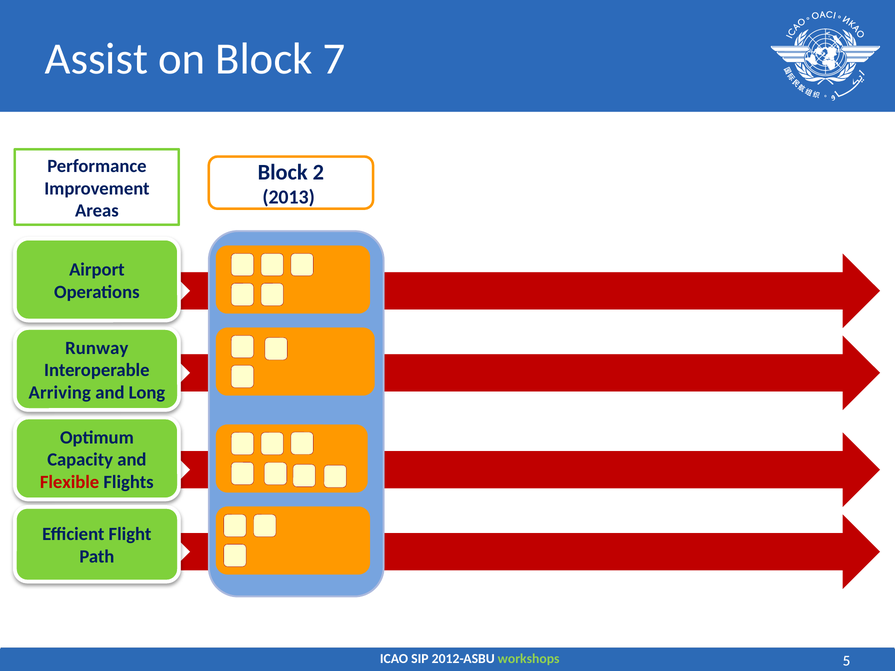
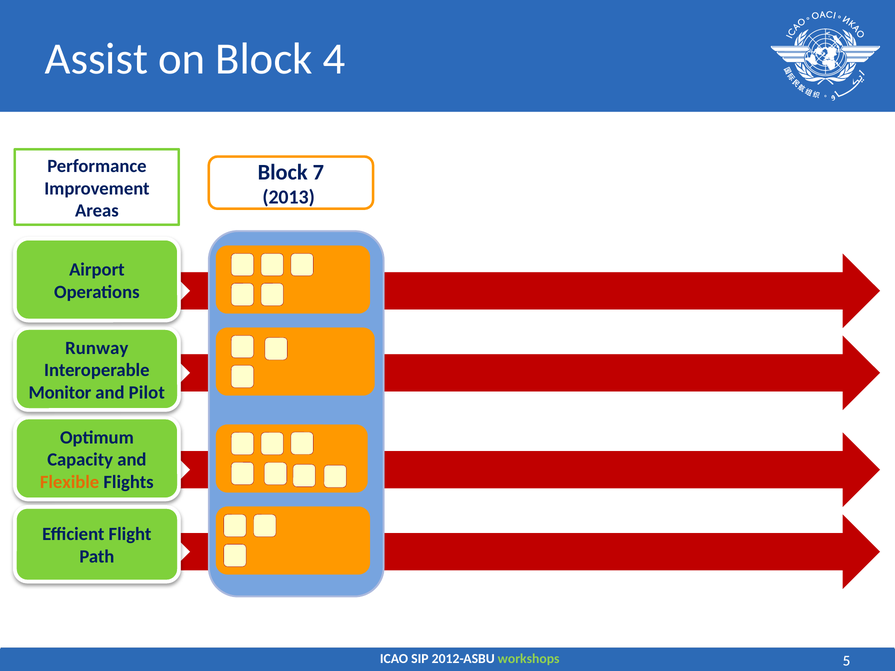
7: 7 -> 4 (334, 59)
2: 2 -> 7 (318, 172)
Arriving: Arriving -> Monitor (60, 393)
Long: Long -> Pilot (147, 393)
Flexible colour: red -> orange (70, 482)
